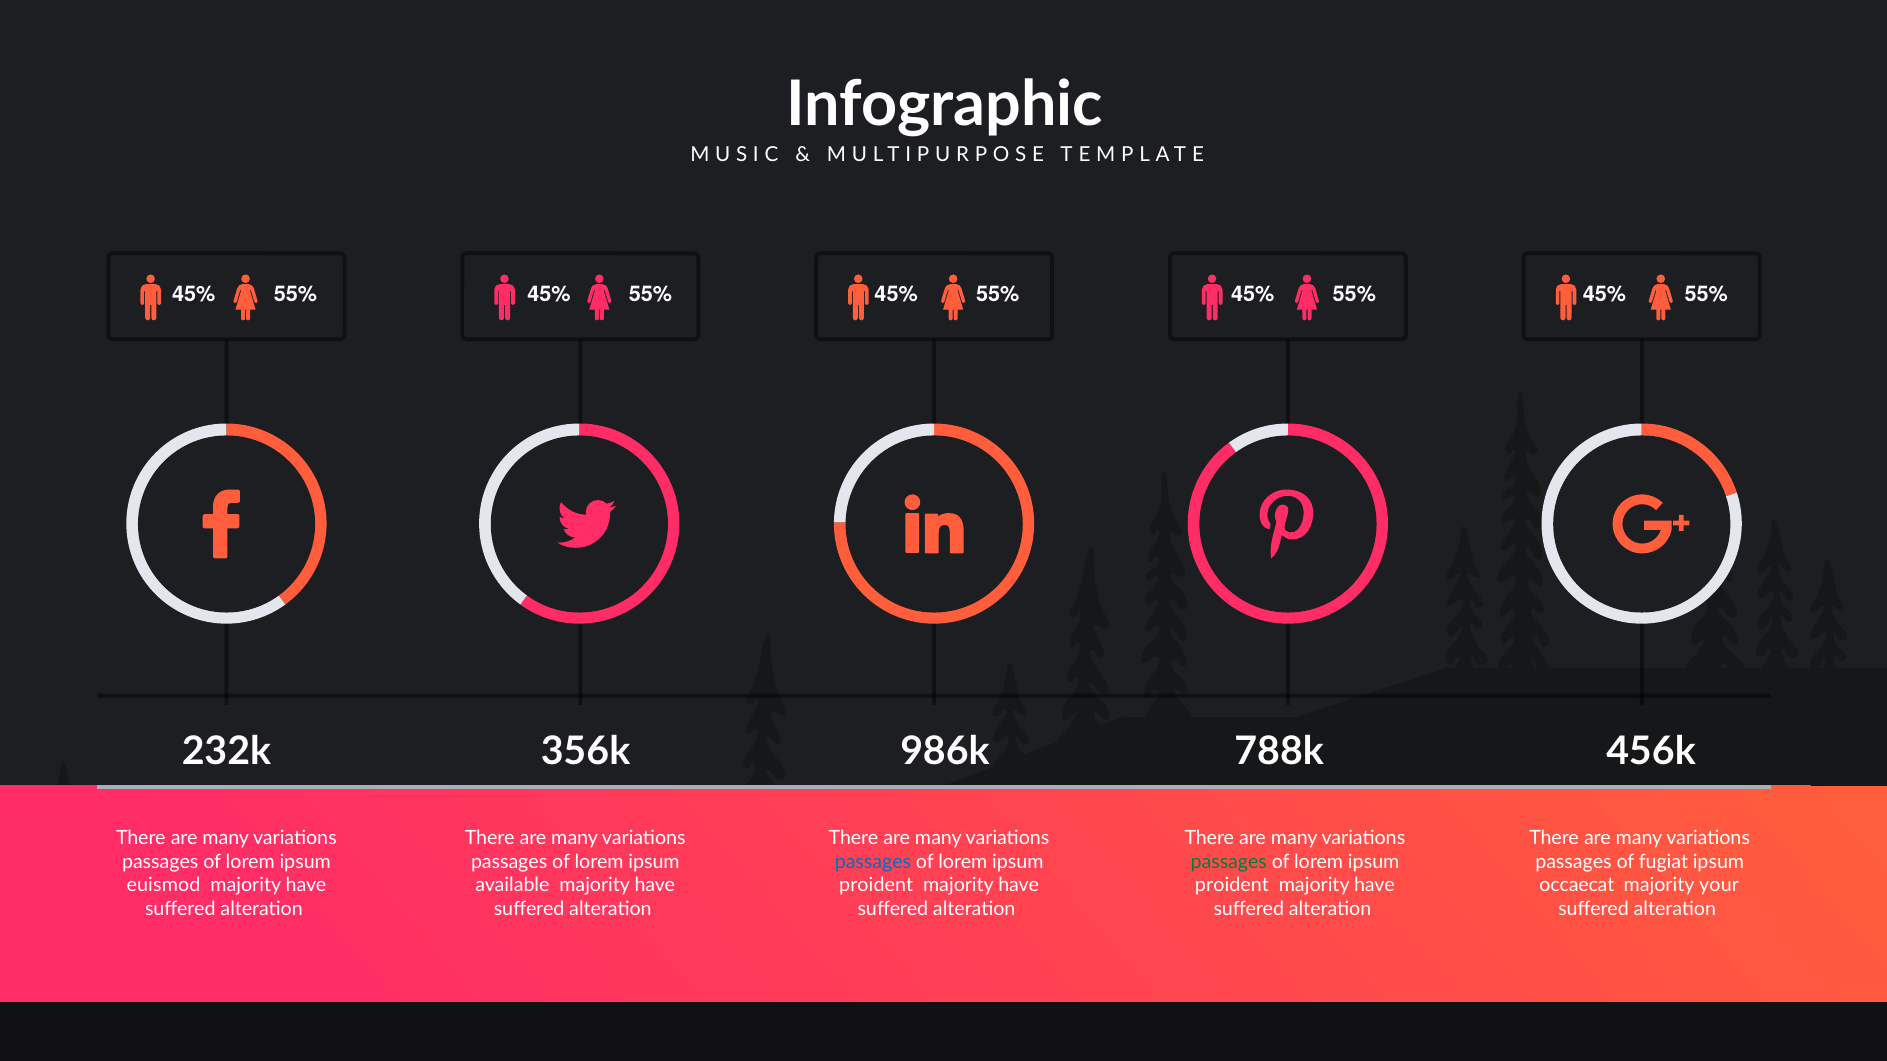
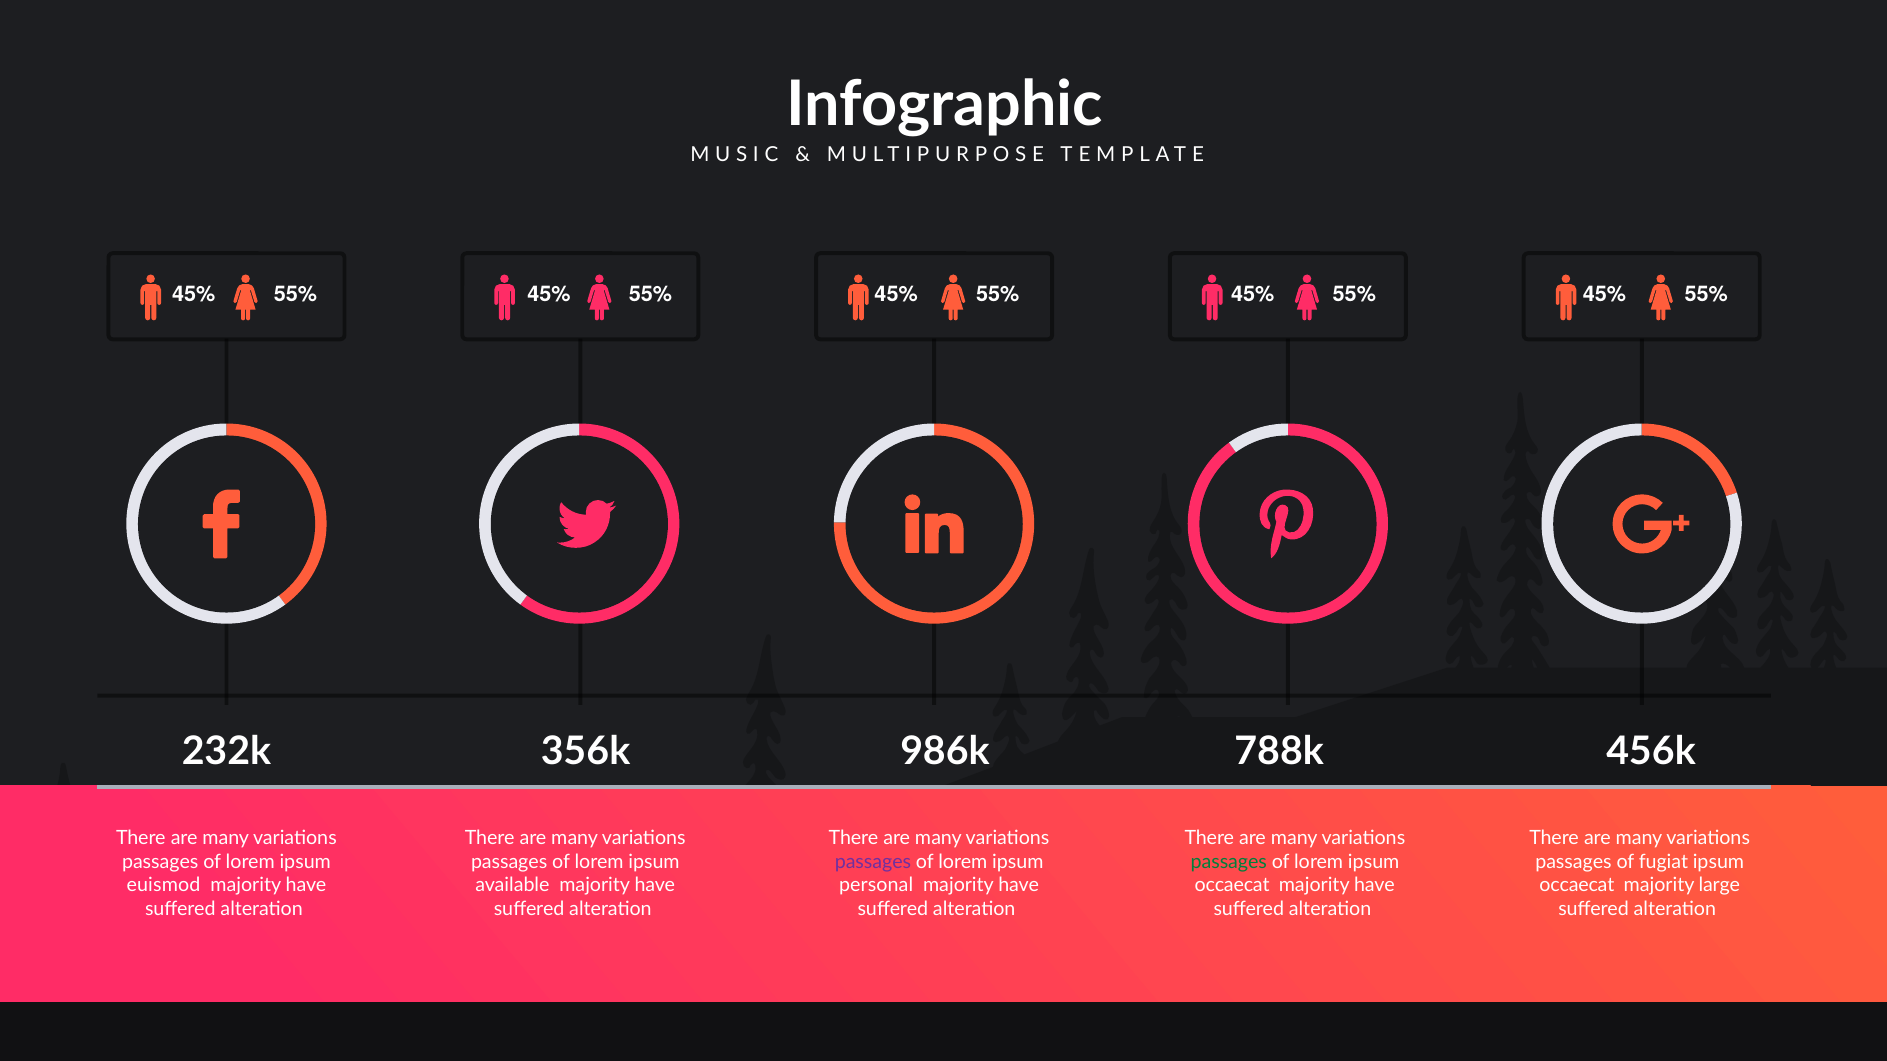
passages colour: blue -> purple (873, 862)
proident: proident -> personal (876, 885)
proident: proident -> occaecat (1232, 885)
your: your -> large (1719, 885)
